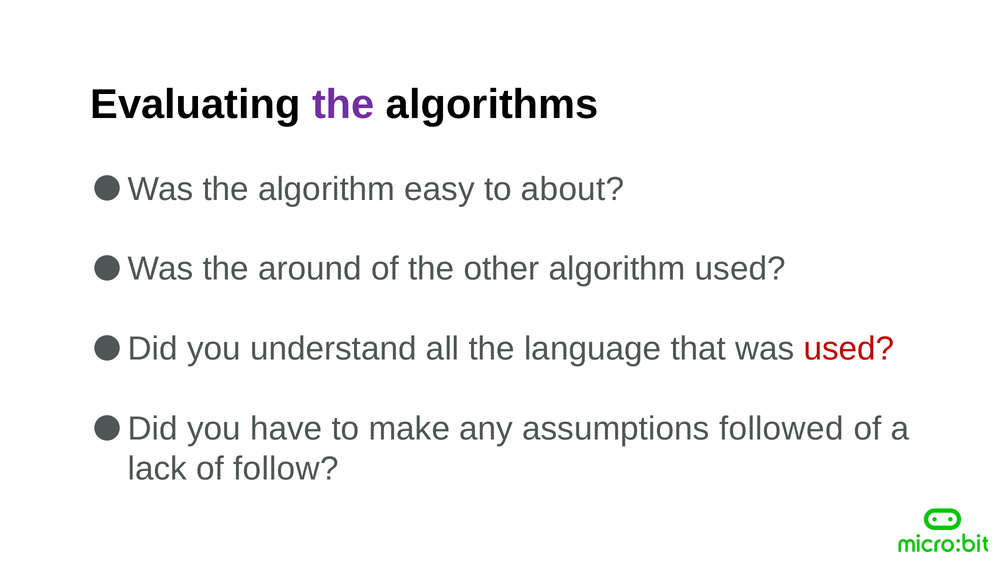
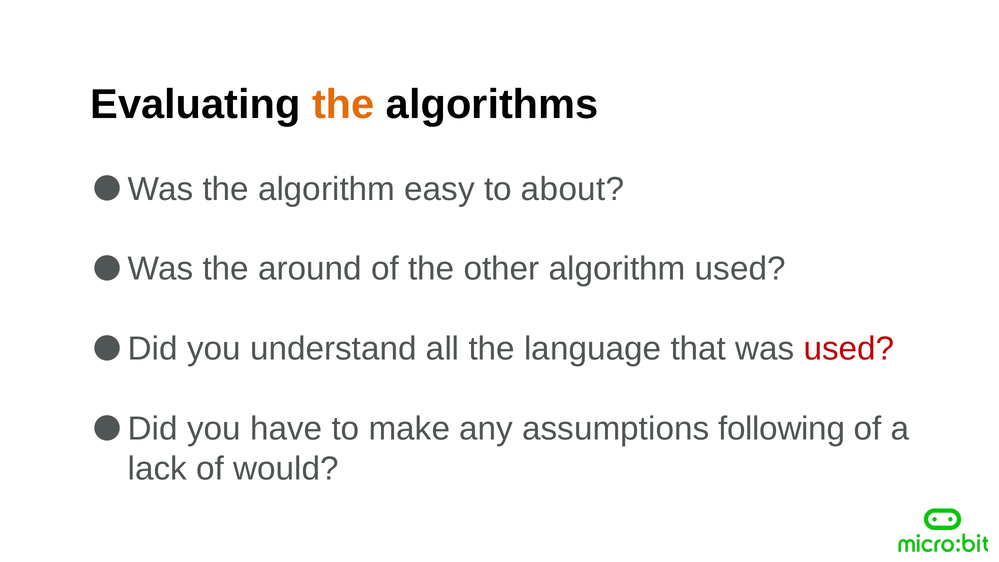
the colour: purple -> orange (343, 105)
followed: followed -> following (782, 429)
follow: follow -> would (286, 469)
